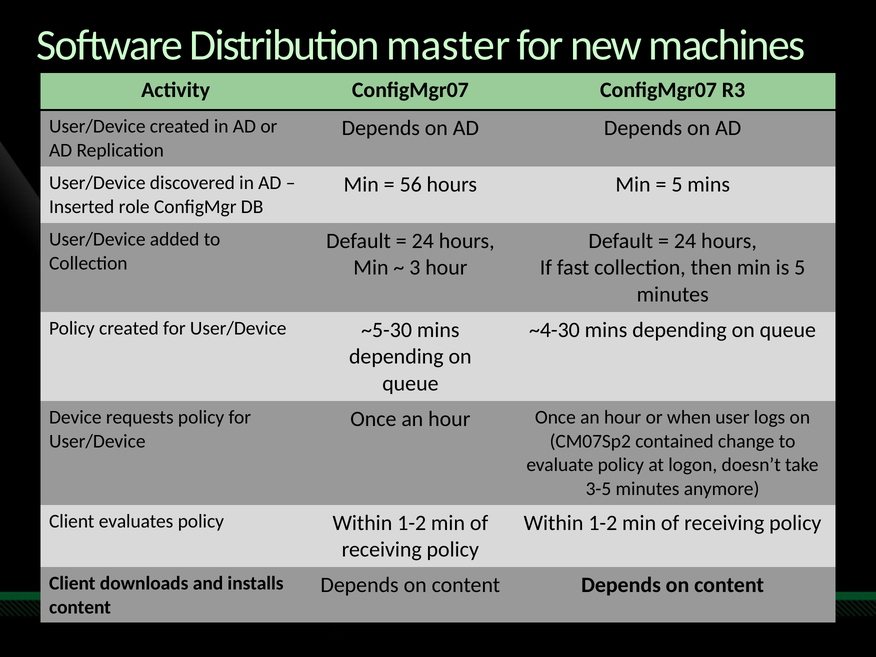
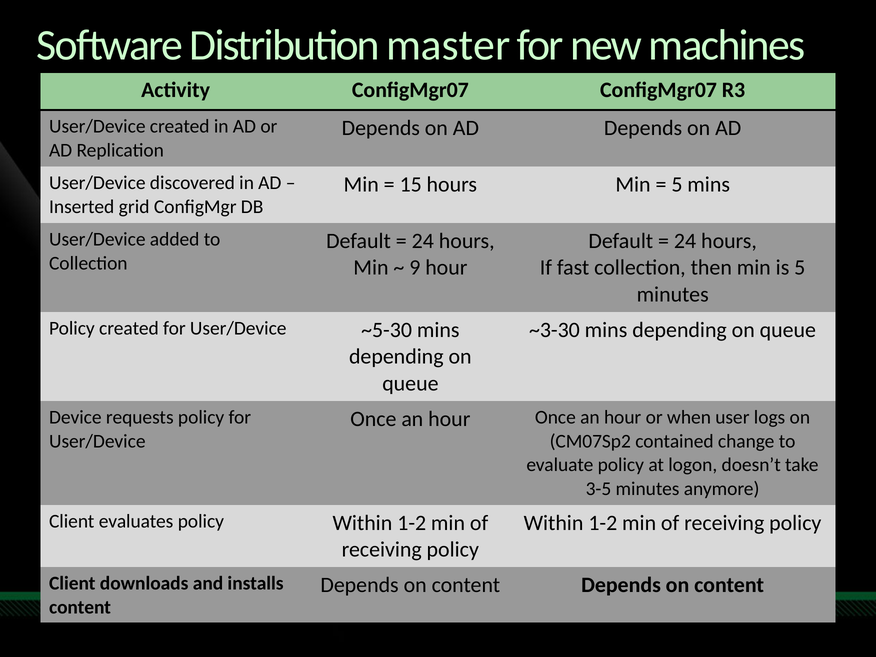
56: 56 -> 15 (411, 184)
role: role -> grid (134, 207)
3: 3 -> 9 (415, 268)
~4-30: ~4-30 -> ~3-30 (554, 330)
